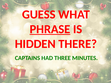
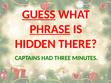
GUESS underline: none -> present (39, 14)
